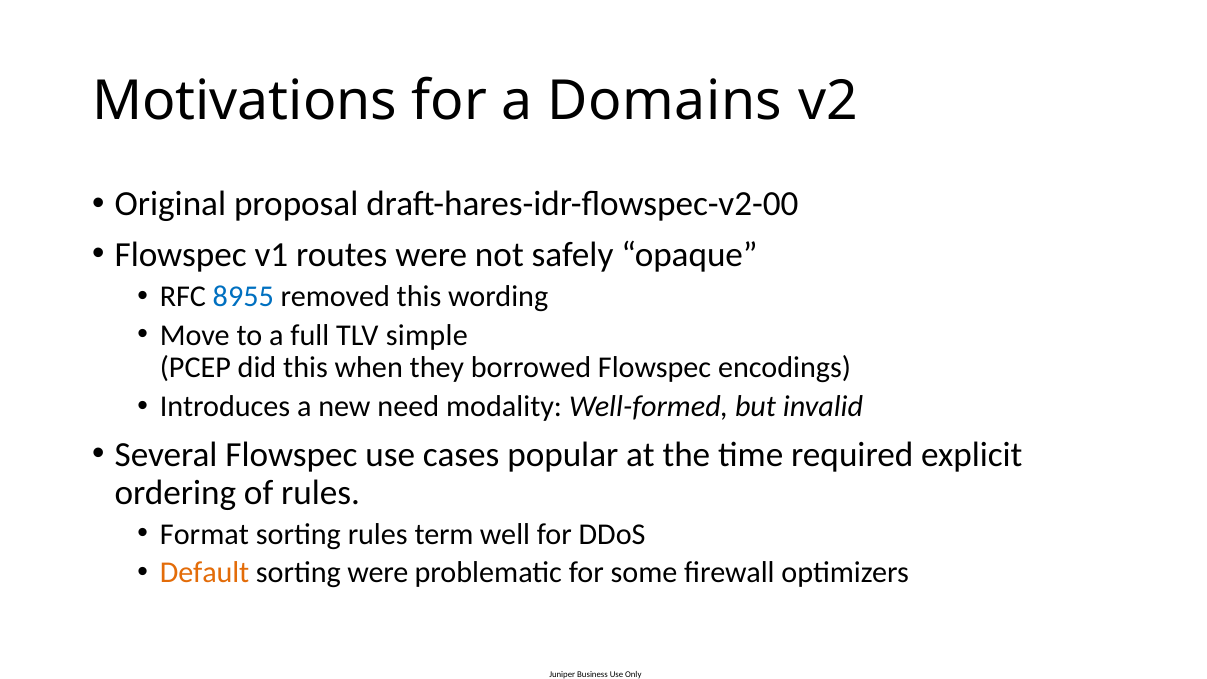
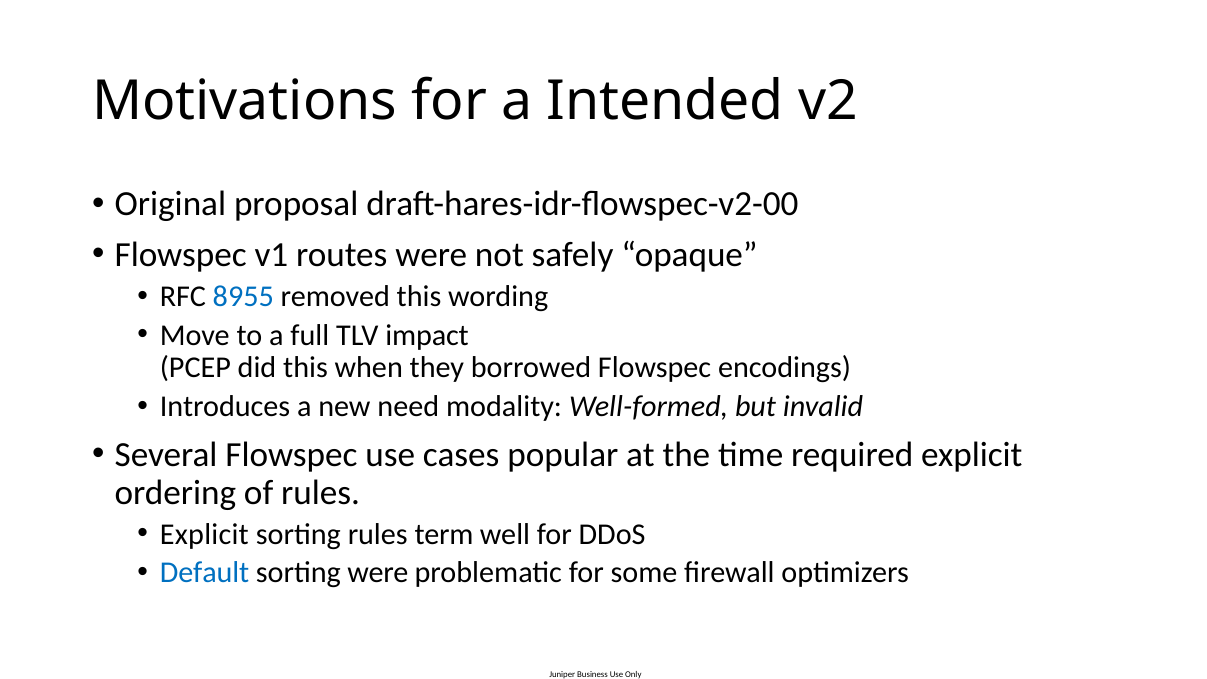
Domains: Domains -> Intended (665, 101)
simple: simple -> impact (427, 335)
Format: Format -> Explicit (204, 534)
Default colour: orange -> blue (205, 573)
